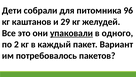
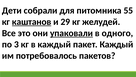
96: 96 -> 55 (128, 10)
каштанов underline: none -> present (32, 22)
2: 2 -> 3 (16, 44)
пакет Вариант: Вариант -> Каждый (116, 44)
